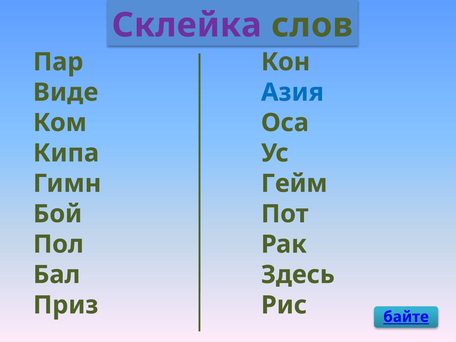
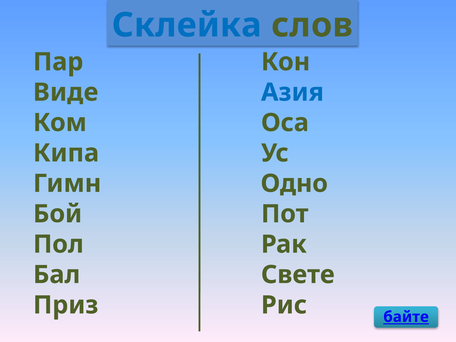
Склейка colour: purple -> blue (187, 25)
Гейм: Гейм -> Одно (294, 184)
Здесь: Здесь -> Свете (298, 275)
